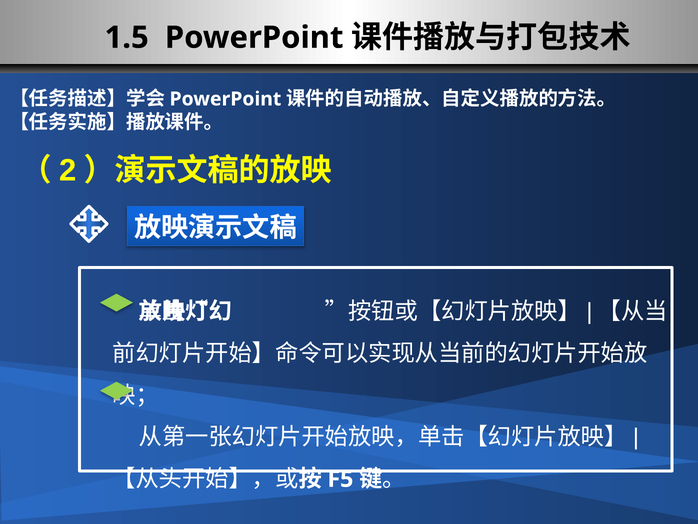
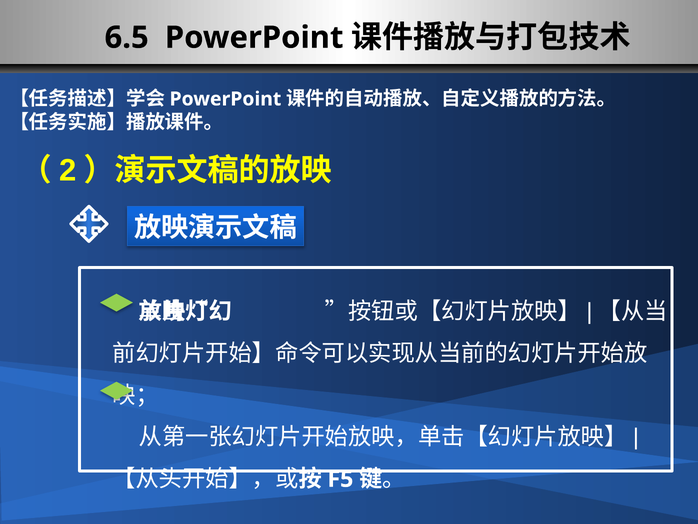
1.5: 1.5 -> 6.5 (127, 38)
